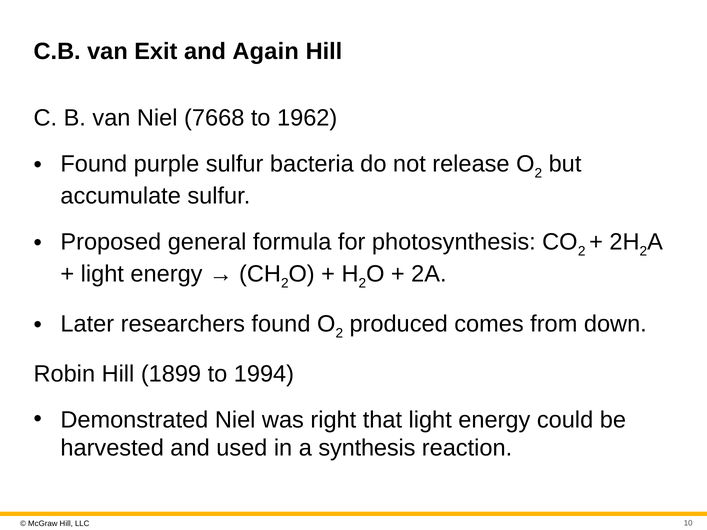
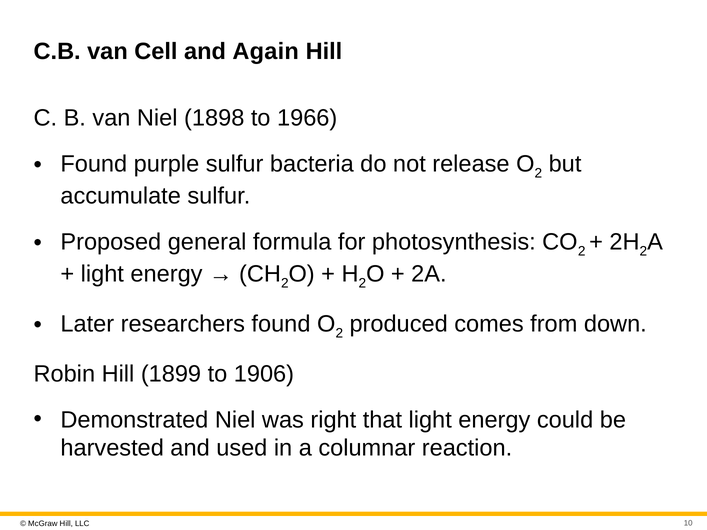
Exit: Exit -> Cell (156, 51)
7668: 7668 -> 1898 (214, 118)
1962: 1962 -> 1966 (307, 118)
1994: 1994 -> 1906 (264, 374)
synthesis: synthesis -> columnar (367, 448)
